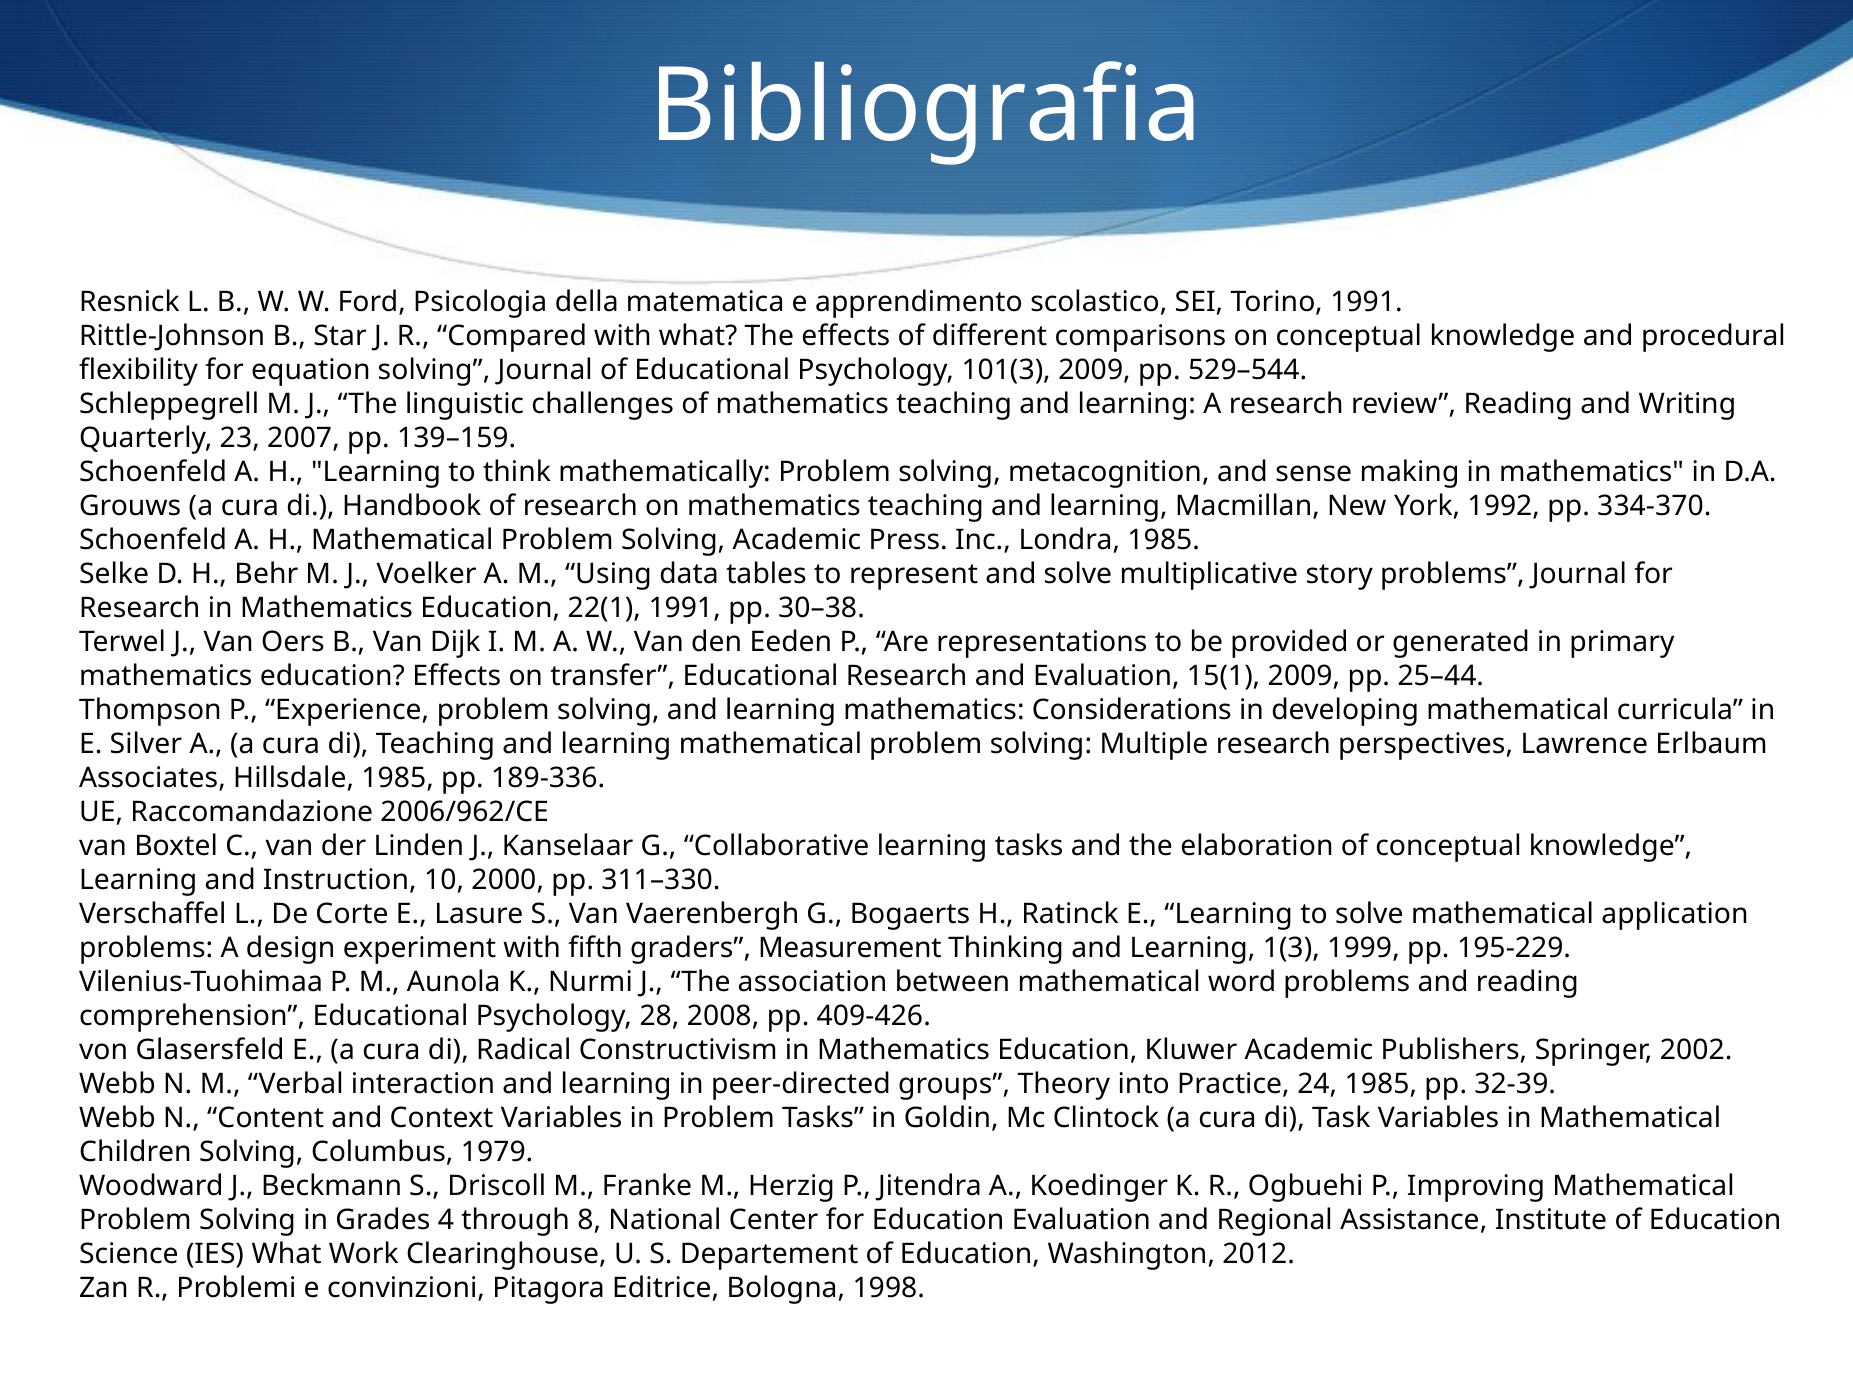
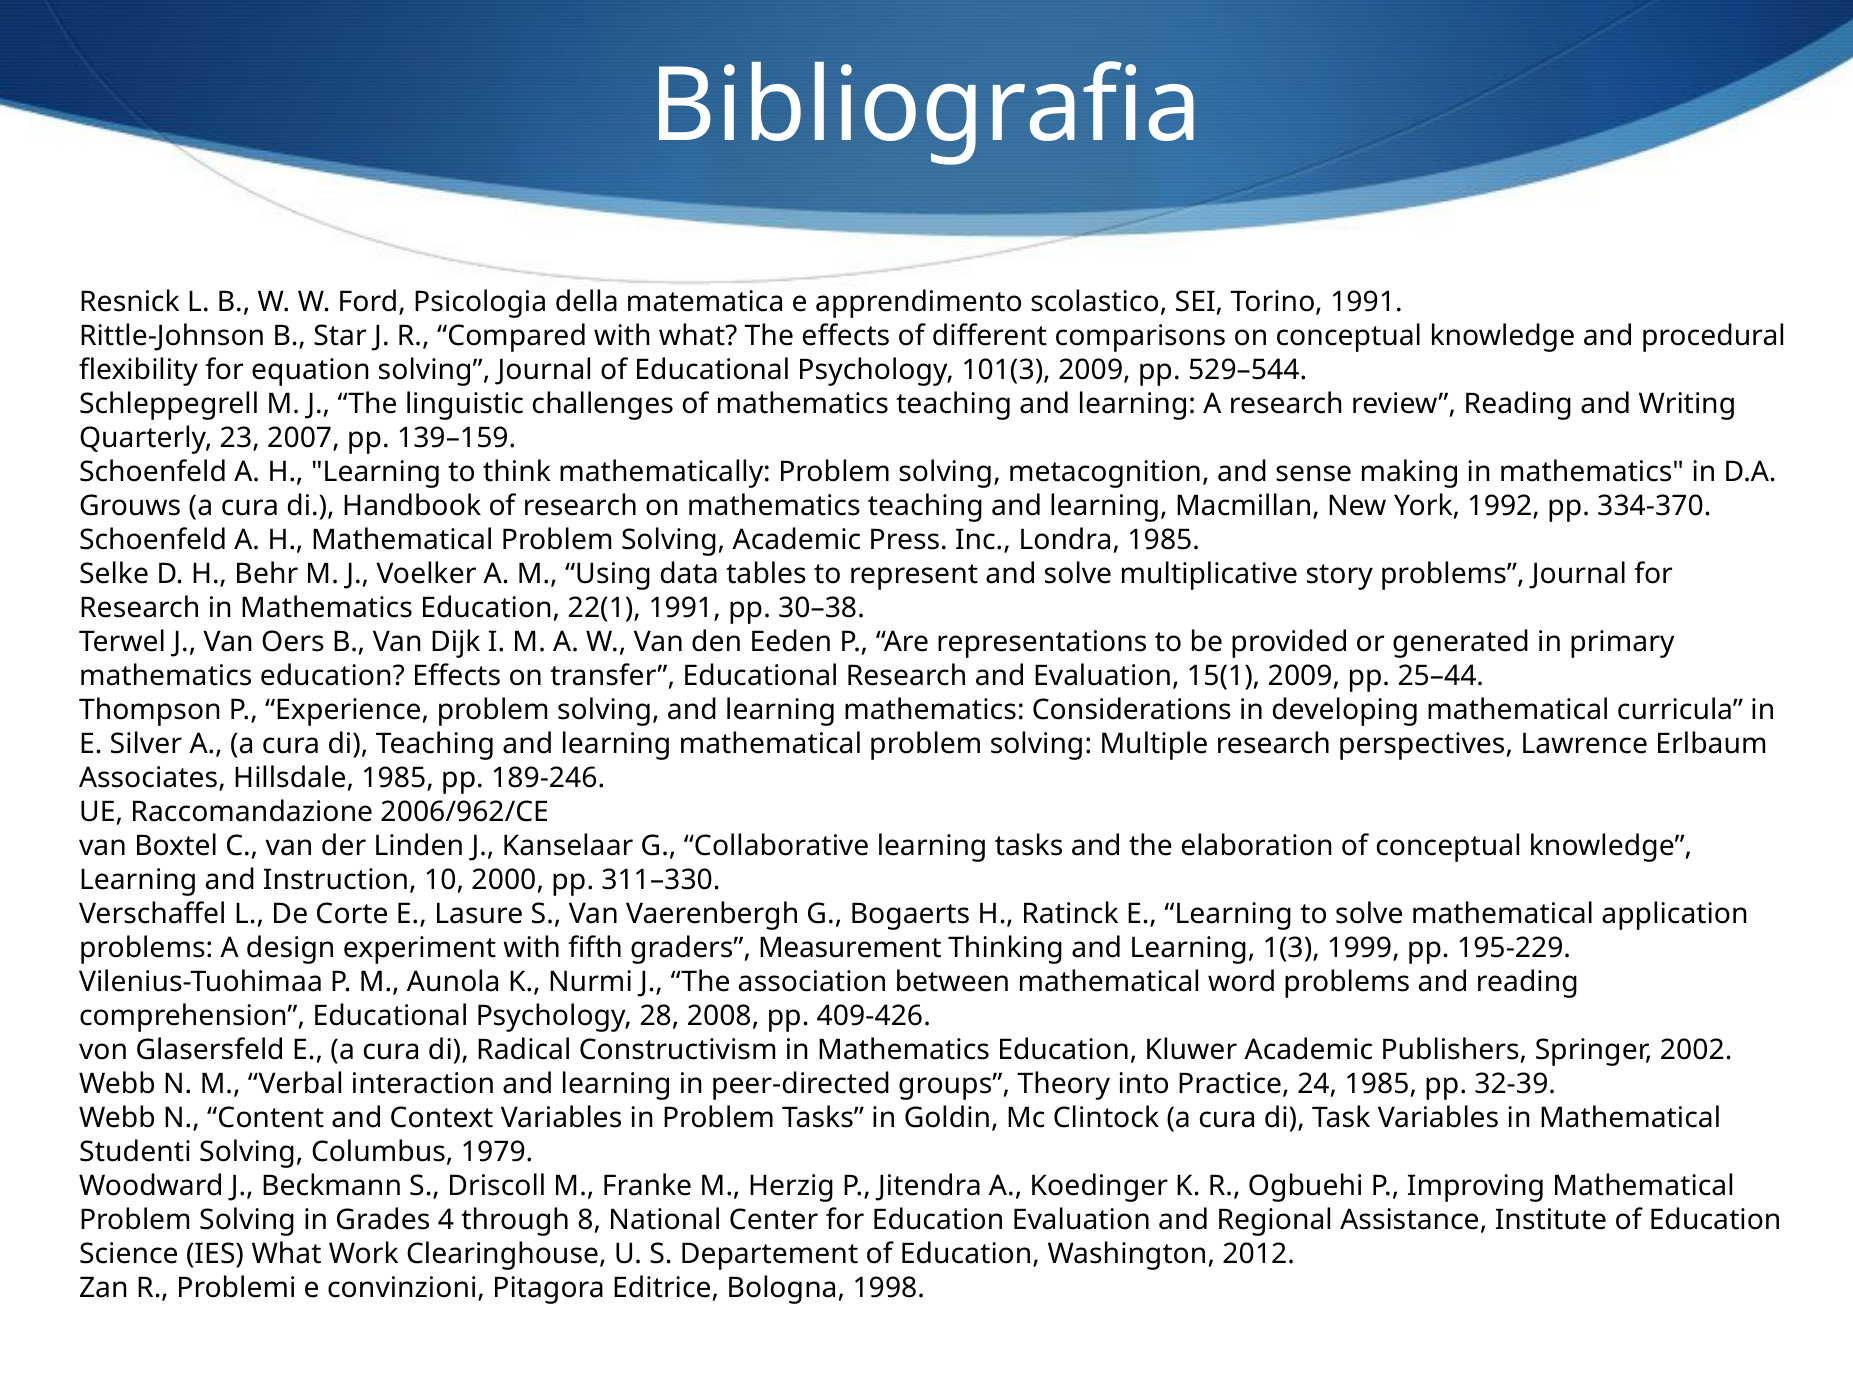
189-336: 189-336 -> 189-246 (548, 778)
Children: Children -> Studenti (135, 1152)
